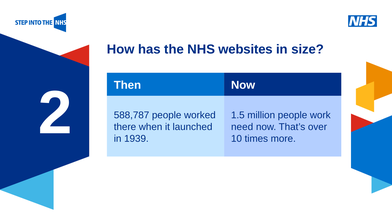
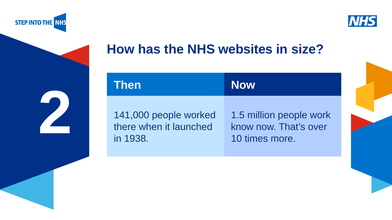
588,787: 588,787 -> 141,000 (132, 115)
need: need -> know (242, 127)
1939: 1939 -> 1938 (136, 139)
